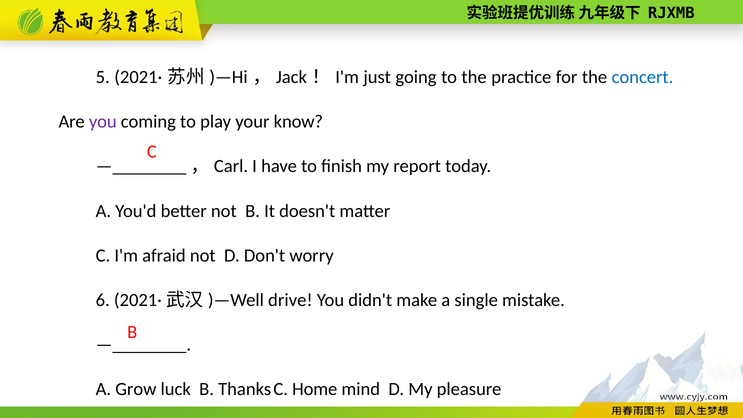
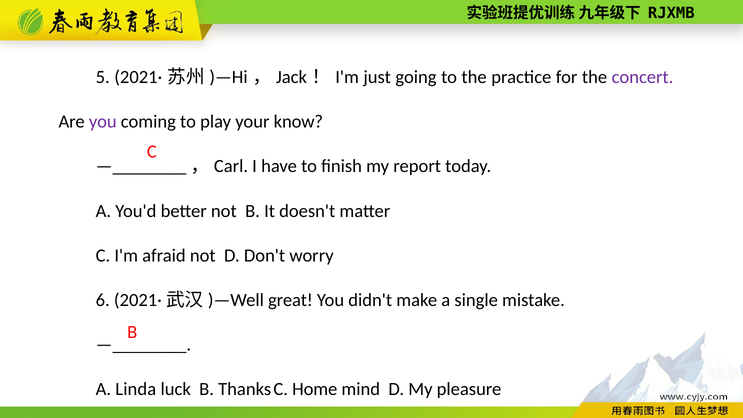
concert colour: blue -> purple (643, 77)
drive: drive -> great (290, 300)
Grow: Grow -> Linda (136, 389)
